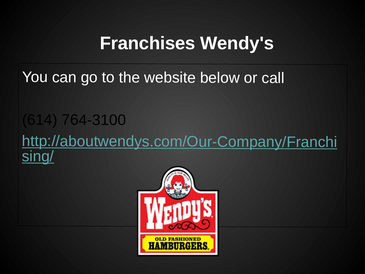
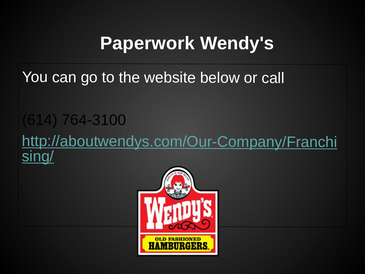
Franchises: Franchises -> Paperwork (147, 43)
